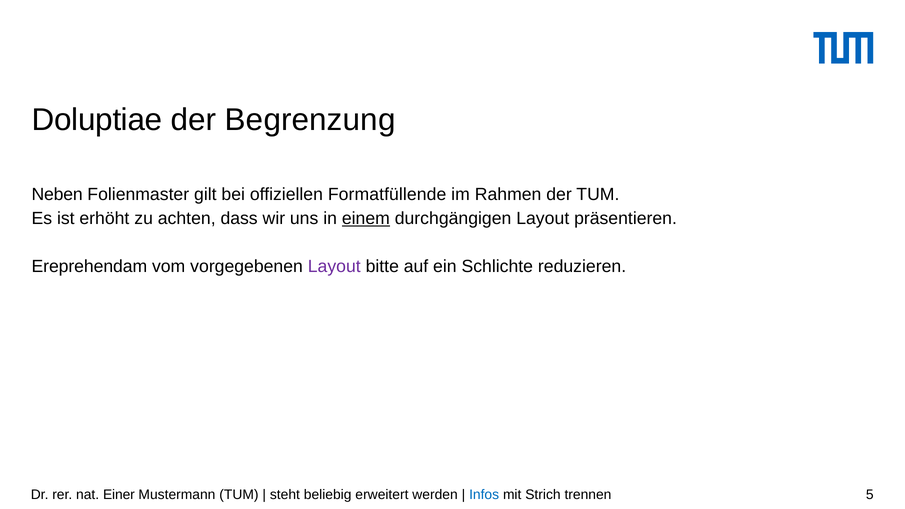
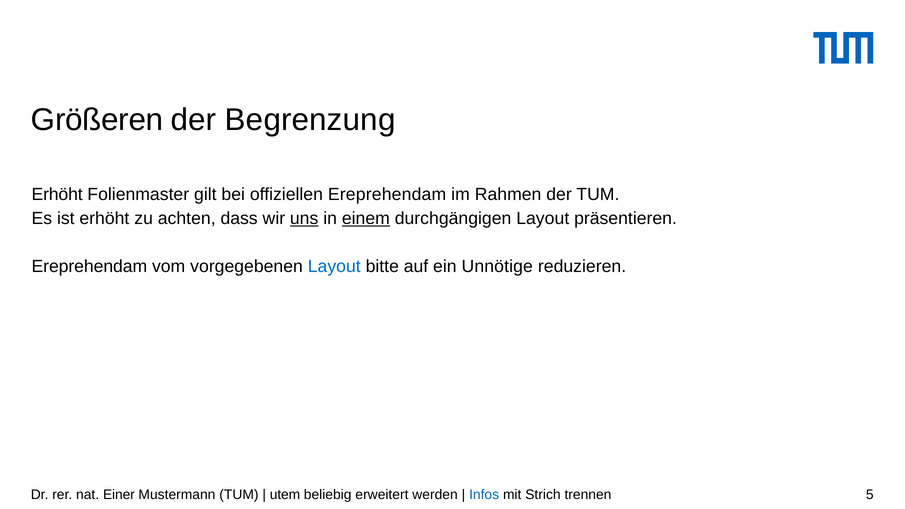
Doluptiae: Doluptiae -> Größeren (97, 120)
Neben: Neben -> Erhöht (57, 194)
offiziellen Formatfüllende: Formatfüllende -> Ereprehendam (387, 194)
uns underline: none -> present (304, 218)
Layout colour: purple -> blue (334, 267)
Schlichte: Schlichte -> Unnötige (497, 267)
steht: steht -> utem (285, 495)
